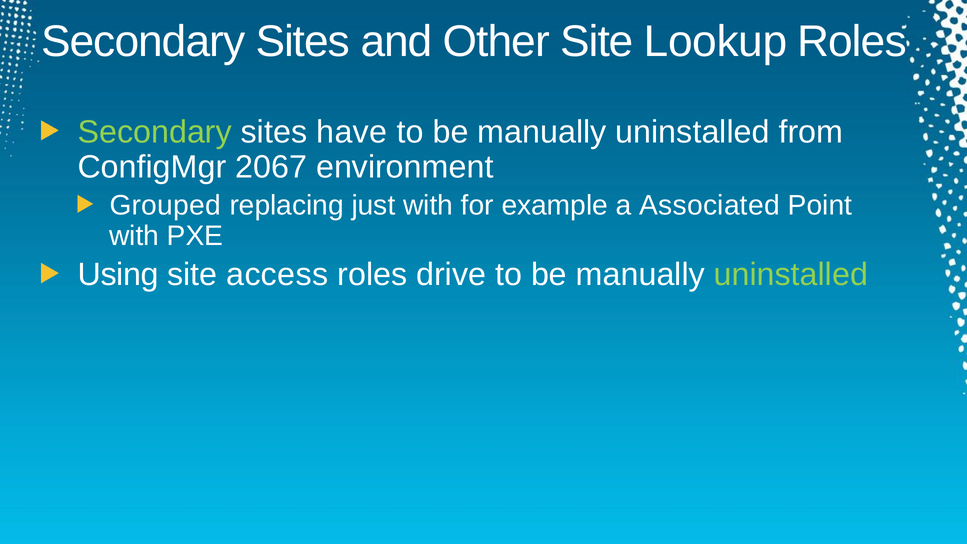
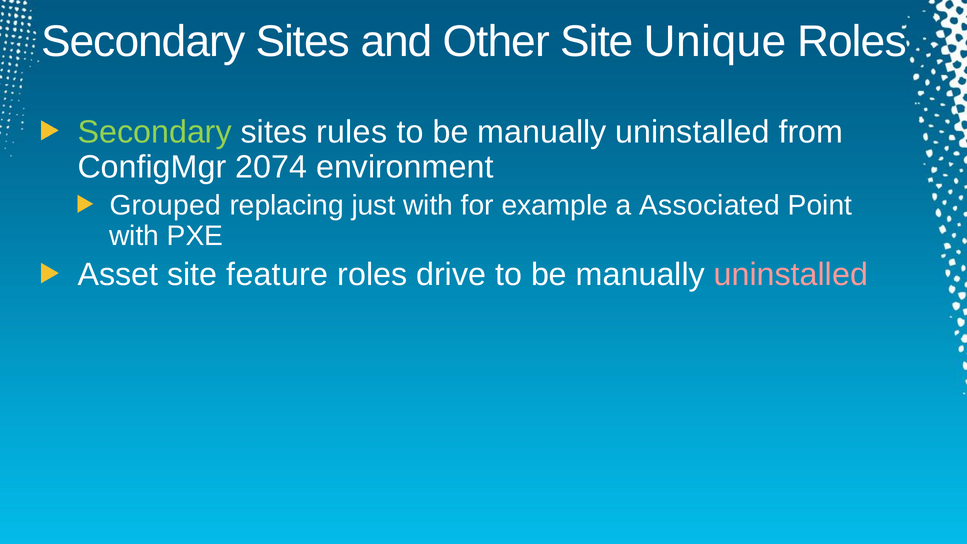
Lookup: Lookup -> Unique (715, 42)
have: have -> rules (352, 132)
2067: 2067 -> 2074 (271, 167)
Using: Using -> Asset (118, 275)
access: access -> feature (277, 275)
uninstalled colour: light green -> pink (791, 275)
